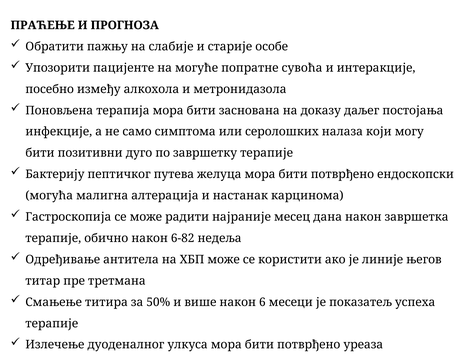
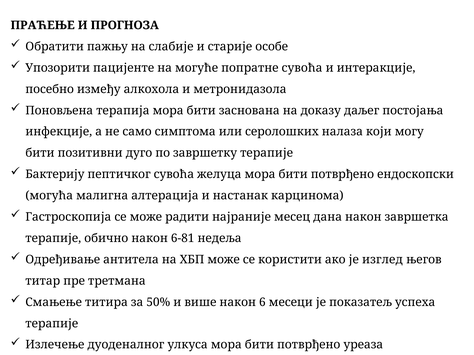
пептичког путева: путева -> сувоћа (174, 175)
6-82: 6-82 -> 6-81 (183, 239)
линије: линије -> изглед (382, 260)
